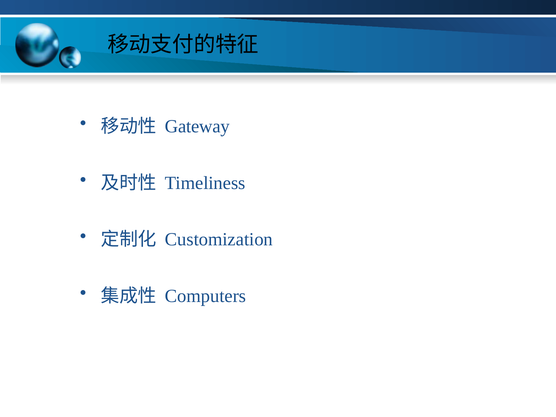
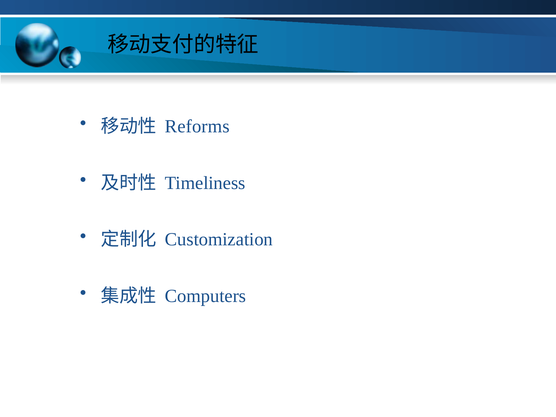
Gateway: Gateway -> Reforms (197, 126)
